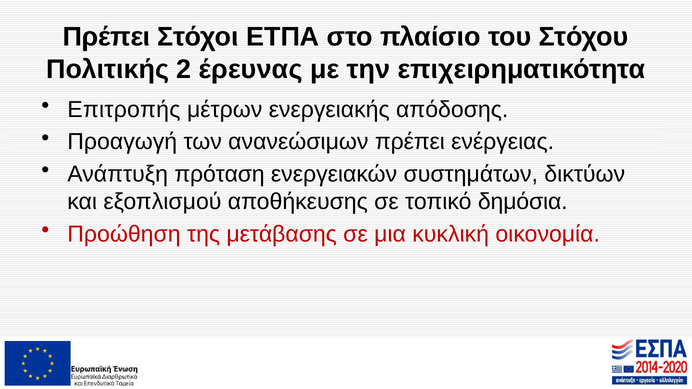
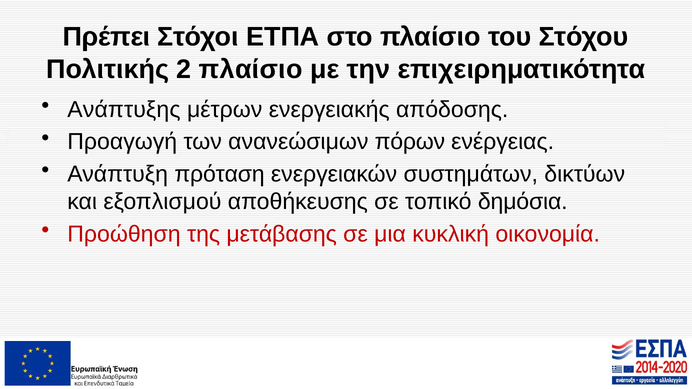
2 έρευνας: έρευνας -> πλαίσιο (251, 69)
Επιτροπής: Επιτροπής -> Ανάπτυξης (124, 110)
ανανεώσιμων πρέπει: πρέπει -> πόρων (410, 142)
